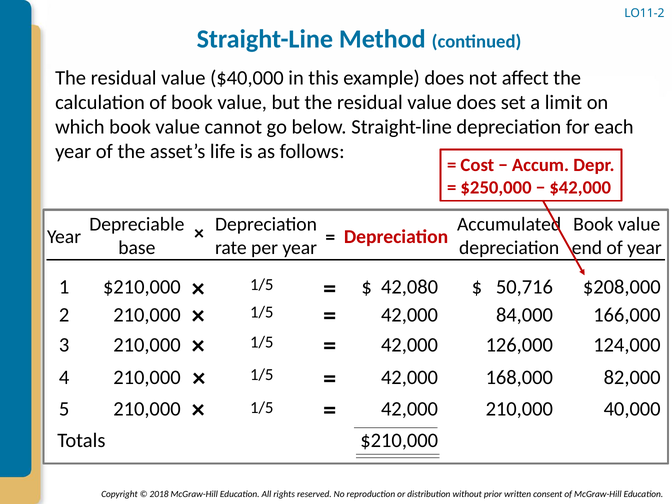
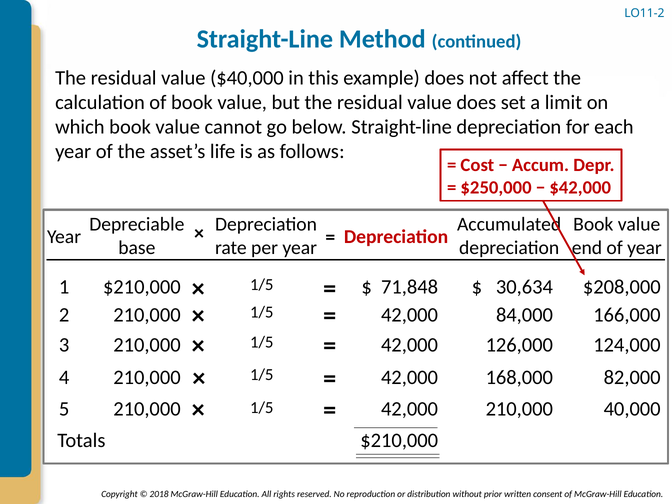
42,080: 42,080 -> 71,848 (410, 287)
50,716: 50,716 -> 30,634 (524, 287)
